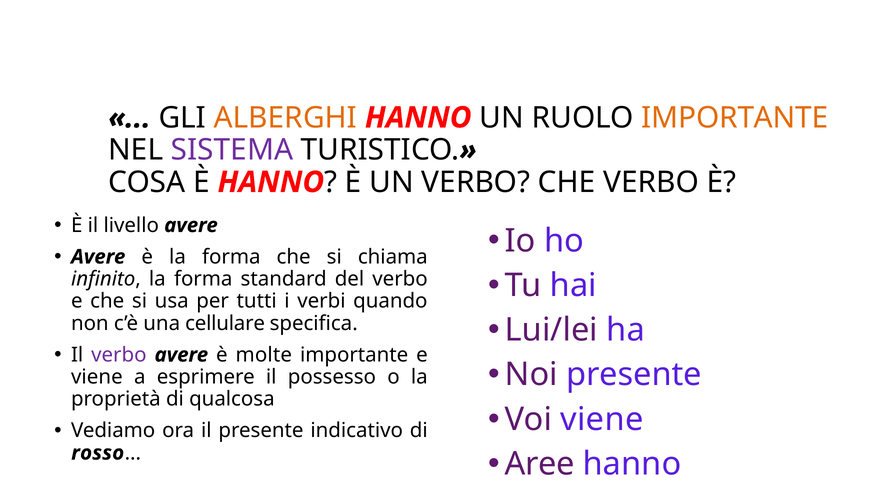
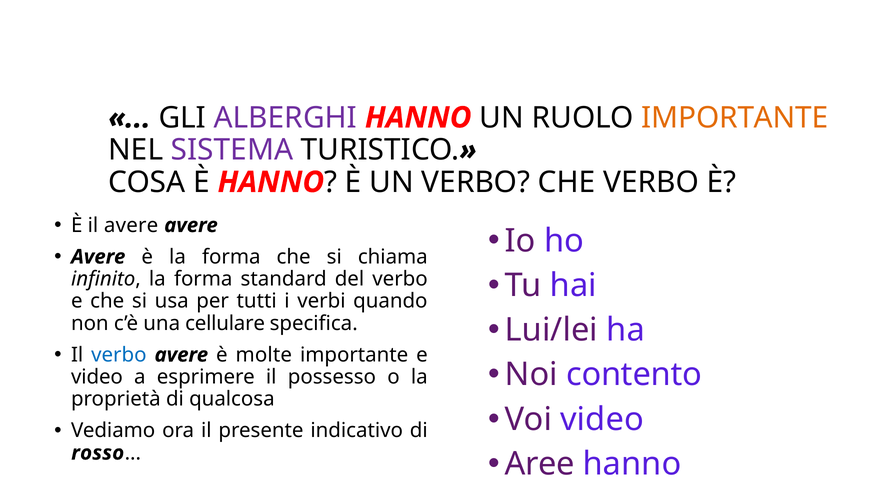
ALBERGHI colour: orange -> purple (285, 118)
il livello: livello -> avere (131, 225)
verbo colour: purple -> blue (119, 354)
Noi presente: presente -> contento (634, 374)
viene: viene -> video (97, 377)
Voi viene: viene -> video (602, 419)
